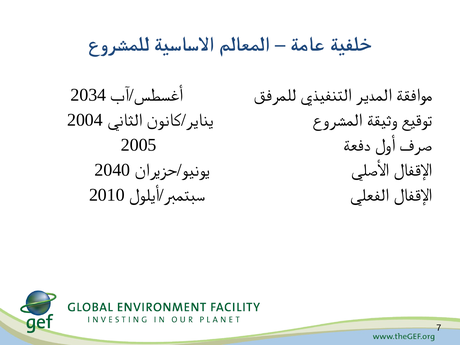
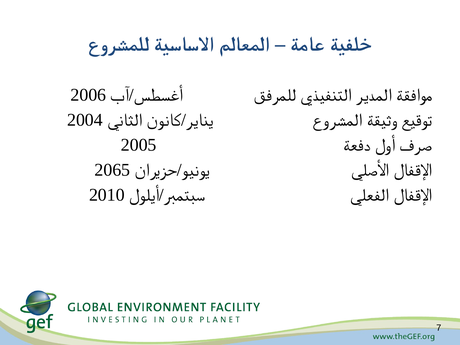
2034: 2034 -> 2006 (88, 95)
2040: 2040 -> 2065 (112, 170)
